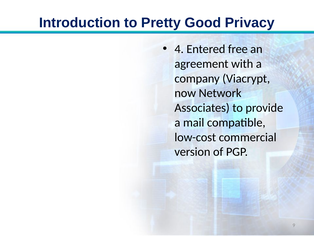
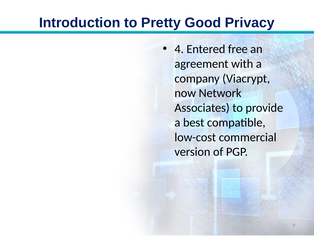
mail: mail -> best (194, 122)
